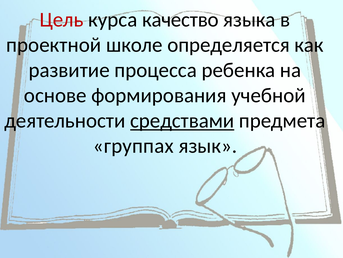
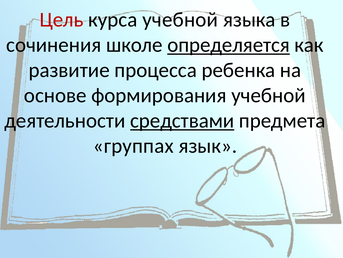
курса качество: качество -> учебной (180, 20)
проектной: проектной -> сочинения (54, 45)
определяется underline: none -> present (229, 45)
